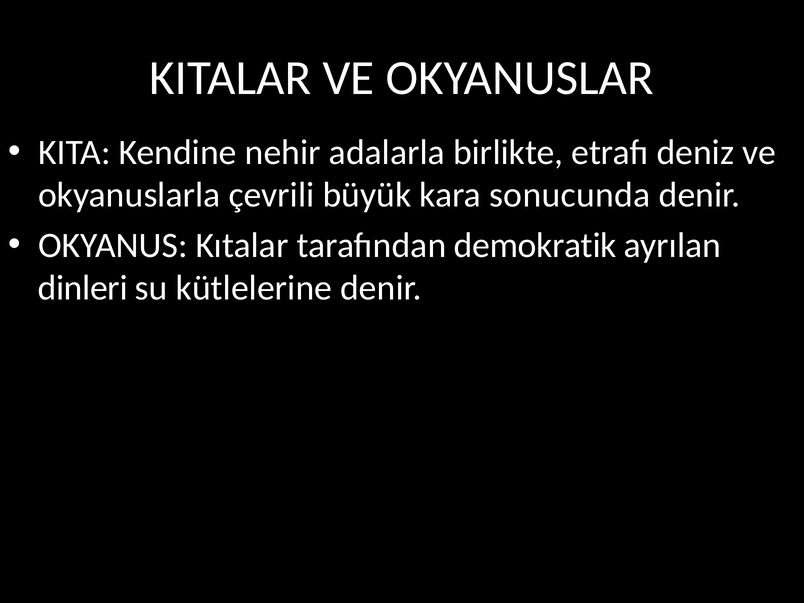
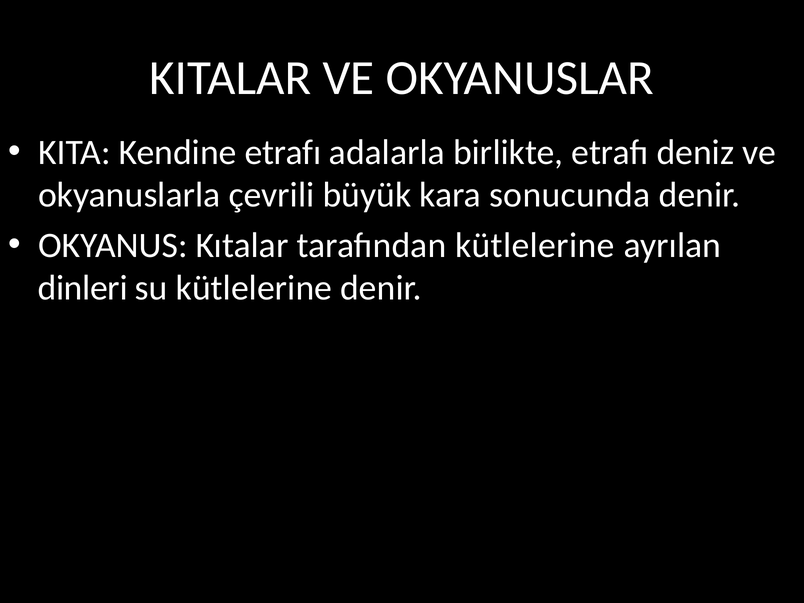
Kendine nehir: nehir -> etrafı (283, 152)
tarafından demokratik: demokratik -> kütlelerine (535, 245)
